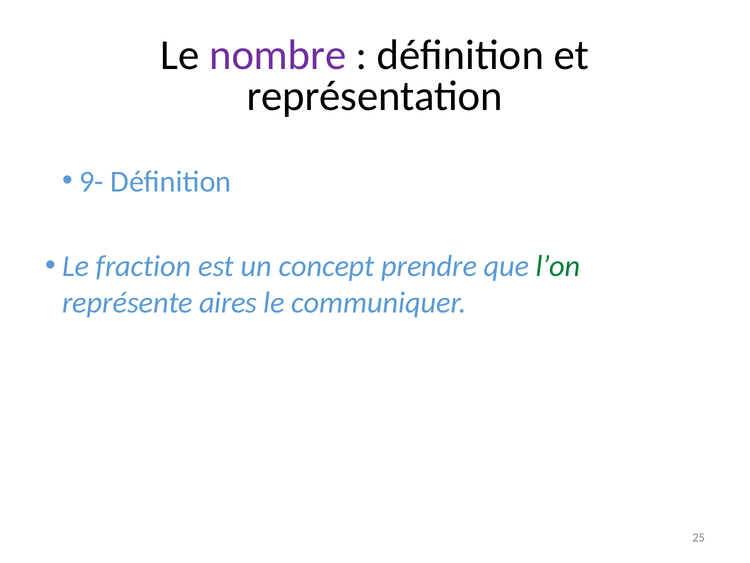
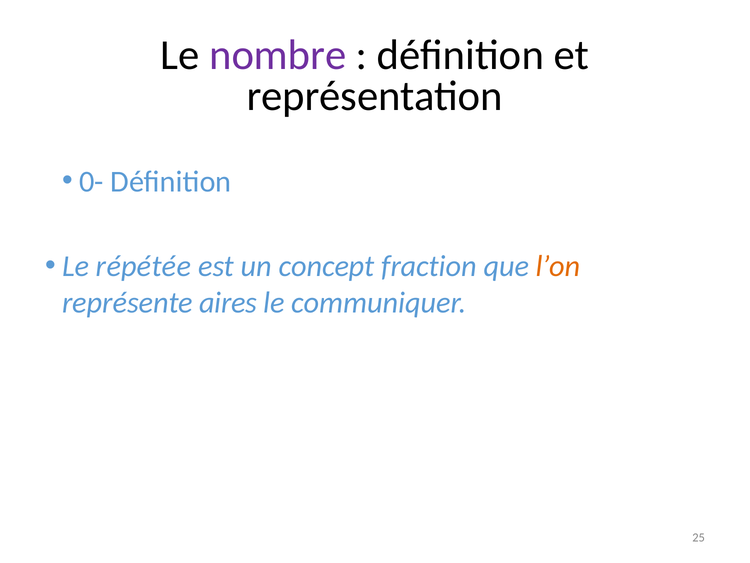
9-: 9- -> 0- (91, 181)
fraction: fraction -> répétée (144, 266)
prendre: prendre -> fraction (429, 266)
l’on colour: green -> orange (558, 266)
